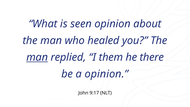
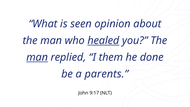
healed underline: none -> present (103, 41)
there: there -> done (152, 57)
a opinion: opinion -> parents (106, 74)
